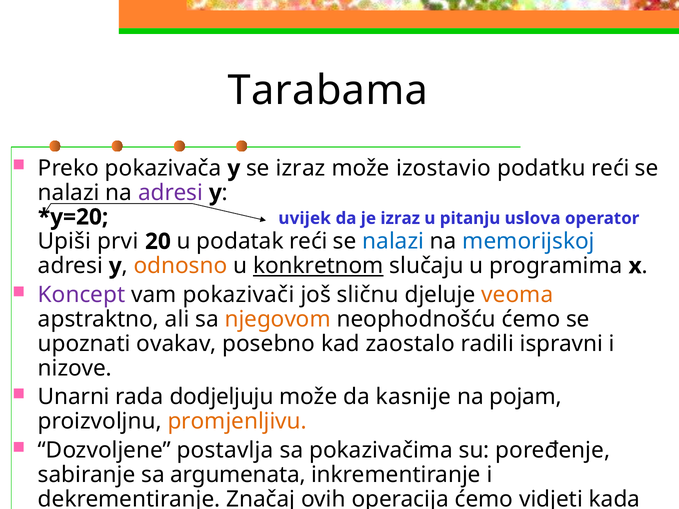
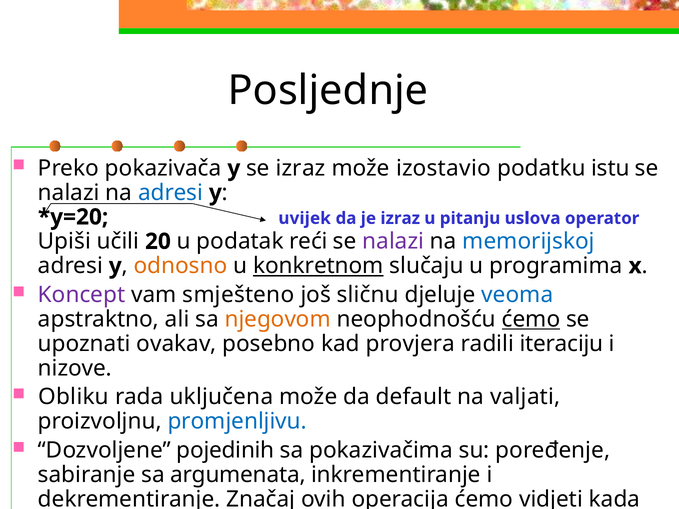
Tarabama: Tarabama -> Posljednje (328, 91)
podatku reći: reći -> istu (610, 168)
adresi colour: purple -> blue (171, 193)
Upiši prvi: prvi -> učili (118, 242)
nalazi colour: blue -> purple (393, 242)
pokazivači: pokazivači -> smješteno (238, 295)
veoma colour: orange -> blue (517, 295)
ćemo underline: none -> present (531, 319)
zaostalo: zaostalo -> provjera (410, 344)
ispravni: ispravni -> iteraciju (562, 344)
Unarni: Unarni -> Obliku (74, 397)
dodjeljuju: dodjeljuju -> uključena (221, 397)
kasnije: kasnije -> default (414, 397)
pojam: pojam -> valjati (525, 397)
promjenljivu colour: orange -> blue (237, 422)
postavlja: postavlja -> pojedinih (225, 451)
